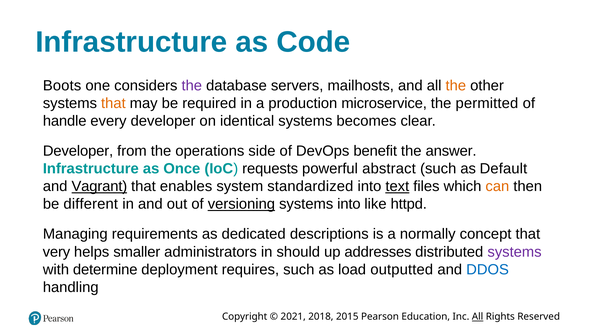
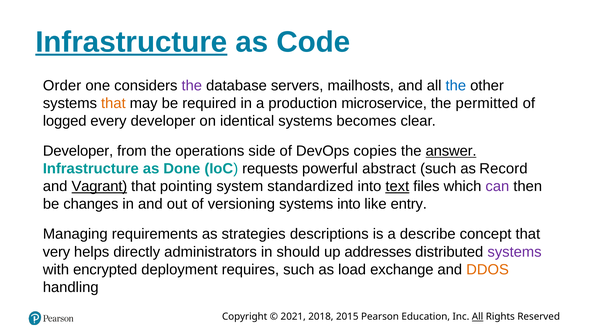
Infrastructure underline: none -> present (131, 42)
Boots: Boots -> Order (62, 86)
the colour: orange -> blue (456, 86)
handle: handle -> logged (65, 121)
benefit: benefit -> copies (375, 151)
answer underline: none -> present (451, 151)
Once: Once -> Done (182, 169)
Default: Default -> Record (503, 169)
enables: enables -> pointing (186, 187)
can colour: orange -> purple (497, 187)
different: different -> changes (91, 204)
versioning underline: present -> none (241, 204)
httpd: httpd -> entry (409, 204)
dedicated: dedicated -> strategies (254, 234)
normally: normally -> describe (428, 234)
smaller: smaller -> directly (137, 252)
determine: determine -> encrypted (105, 270)
outputted: outputted -> exchange (402, 270)
DDOS colour: blue -> orange (488, 270)
